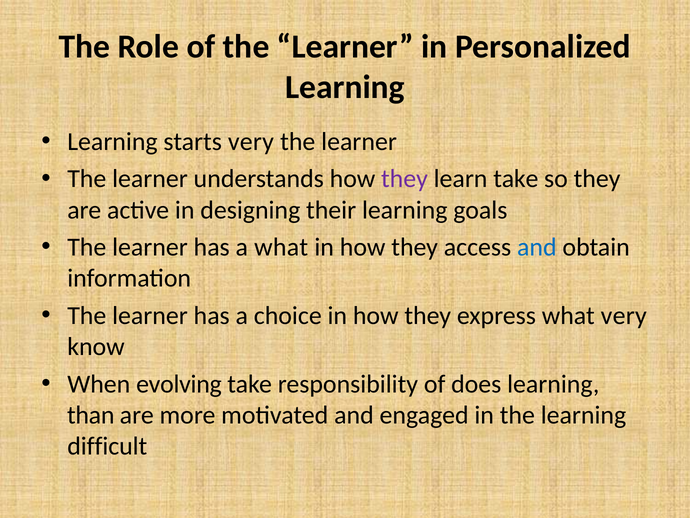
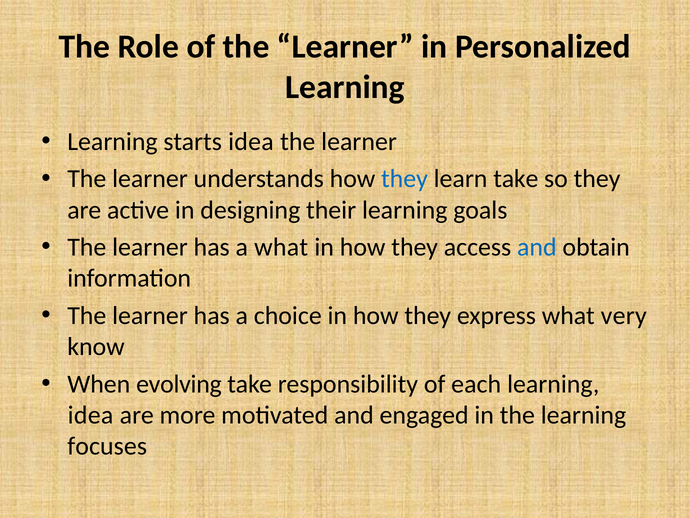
starts very: very -> idea (251, 142)
they colour: purple -> blue (404, 179)
does: does -> each (476, 384)
than: than -> idea (90, 415)
difficult: difficult -> focuses (107, 446)
